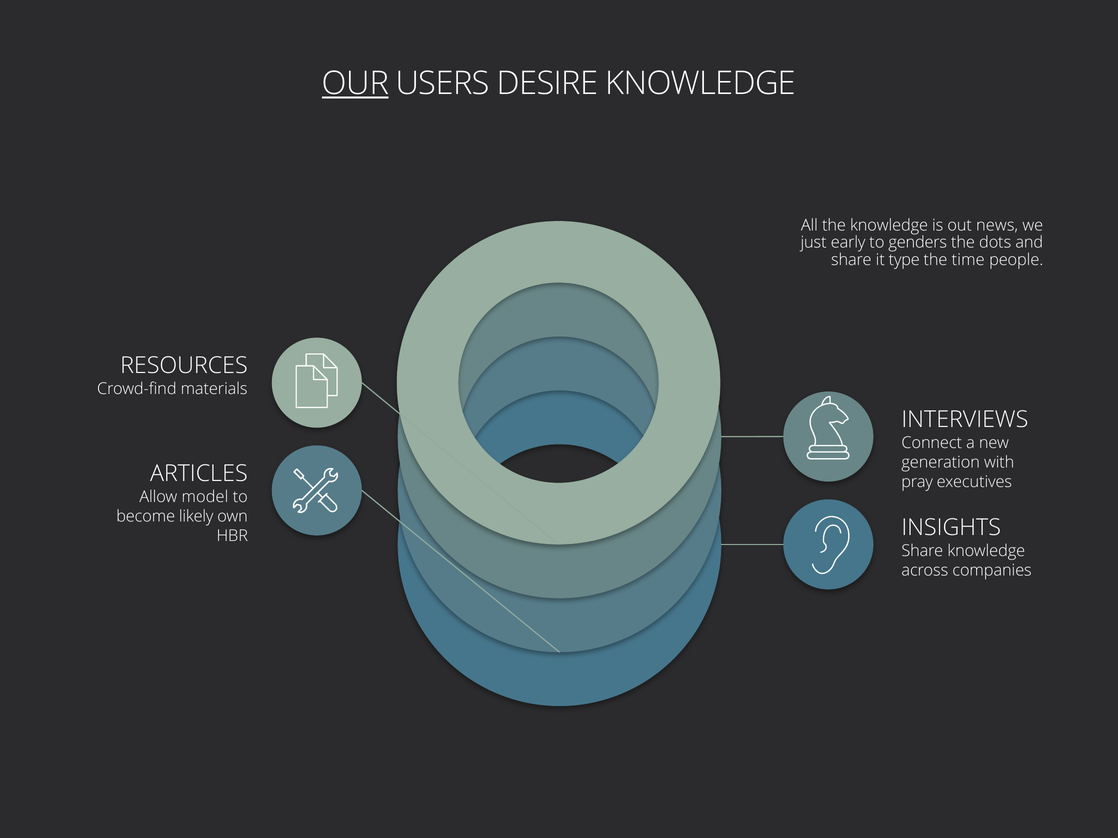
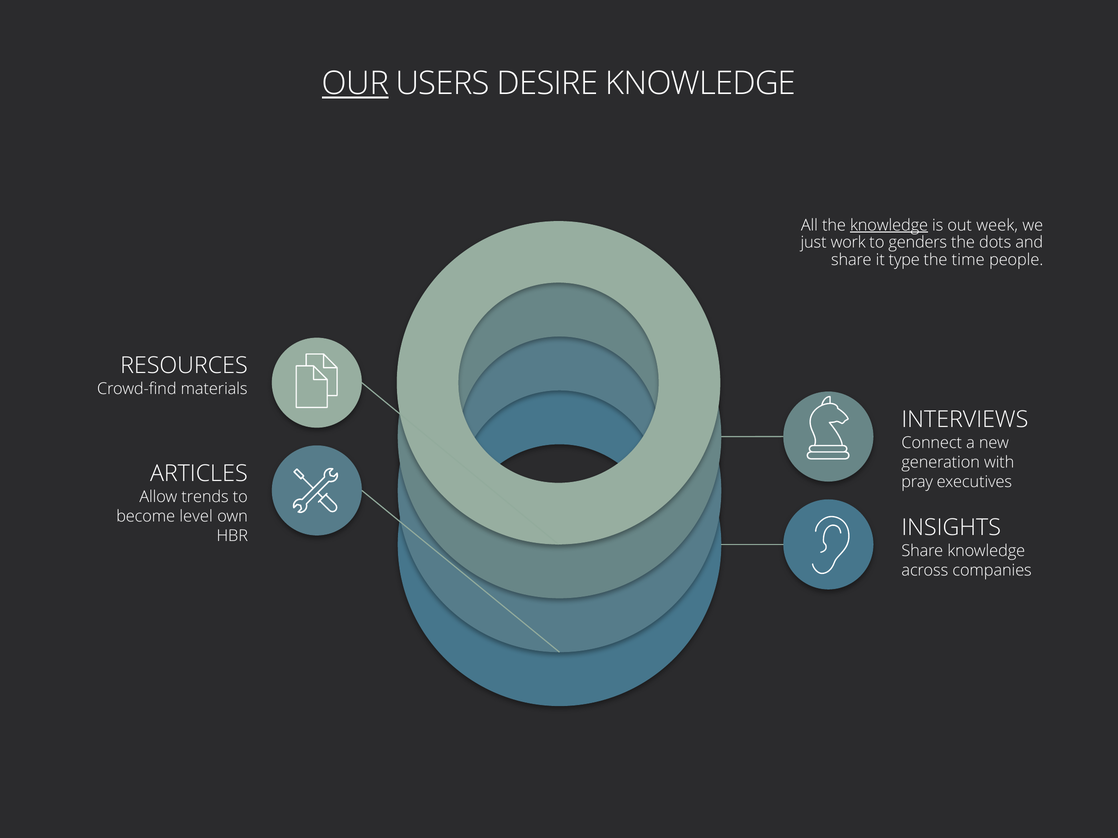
knowledge underline: none -> present (889, 225)
news: news -> week (997, 225)
early: early -> work (848, 243)
model: model -> trends (205, 497)
likely: likely -> level (196, 517)
